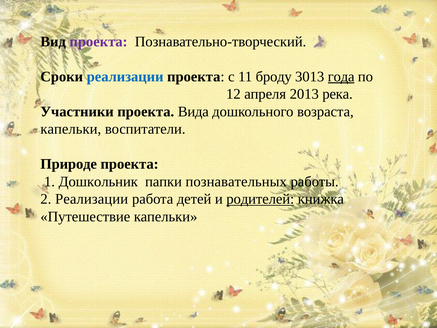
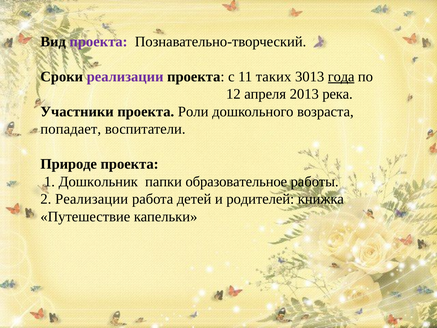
реализации colour: blue -> purple (125, 77)
броду: броду -> таких (274, 77)
Вида: Вида -> Роли (193, 111)
капельки: капельки -> попадает (71, 129)
познавательных: познавательных -> образовательное (236, 181)
родителей underline: present -> none (260, 199)
